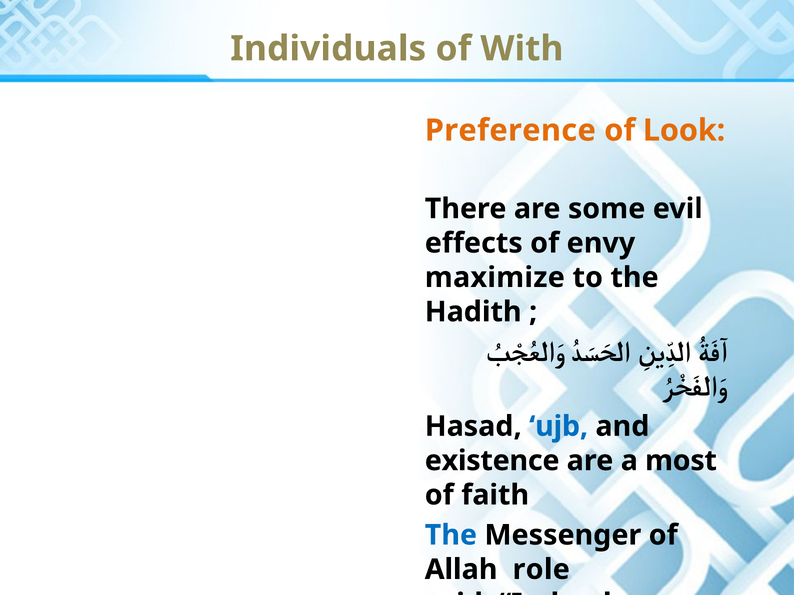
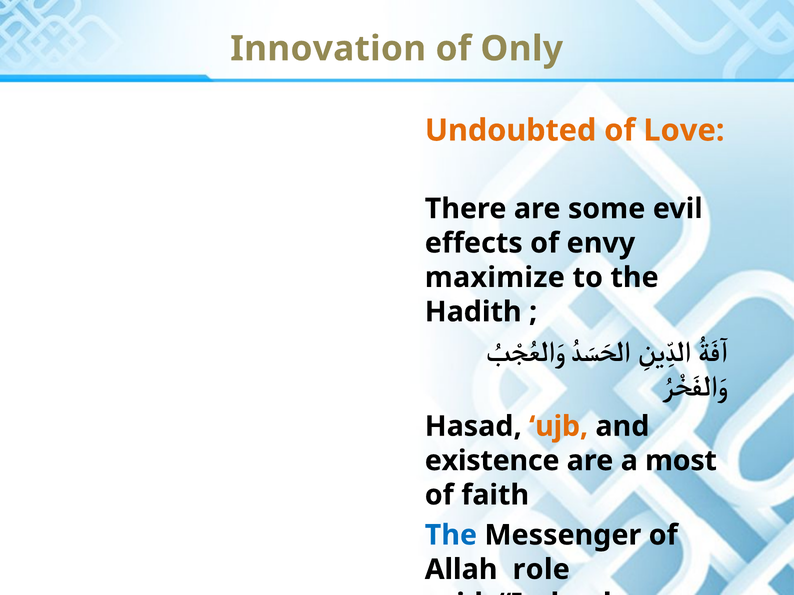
Individuals: Individuals -> Innovation (328, 49)
With: With -> Only (522, 49)
Preference: Preference -> Undoubted (511, 131)
Look: Look -> Love (684, 131)
ujb colour: blue -> orange (559, 427)
